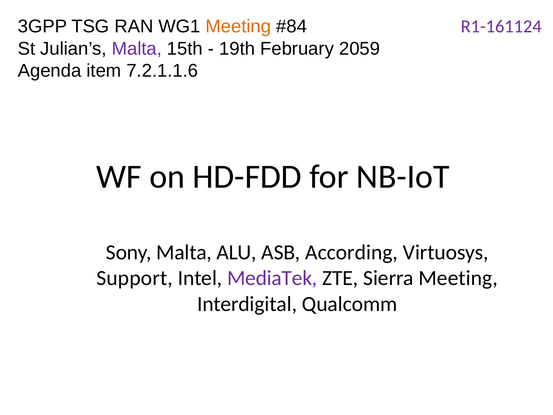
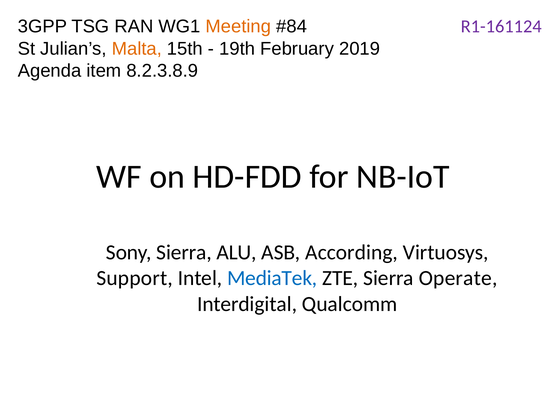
Malta colour: purple -> orange (137, 49)
2059: 2059 -> 2019 (360, 49)
7.2.1.1.6: 7.2.1.1.6 -> 8.2.3.8.9 (162, 71)
Sony Malta: Malta -> Sierra (184, 252)
MediaTek colour: purple -> blue (272, 278)
Sierra Meeting: Meeting -> Operate (458, 278)
